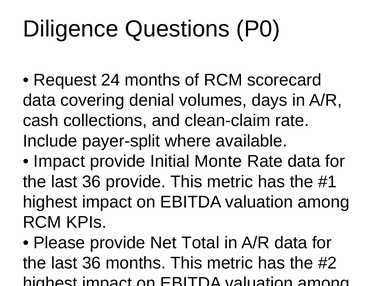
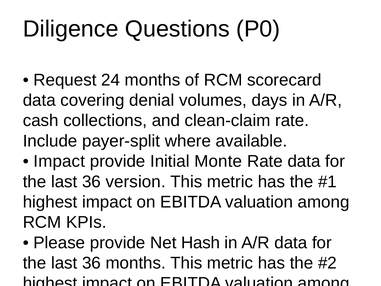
36 provide: provide -> version (136, 182)
Total: Total -> Hash (201, 242)
